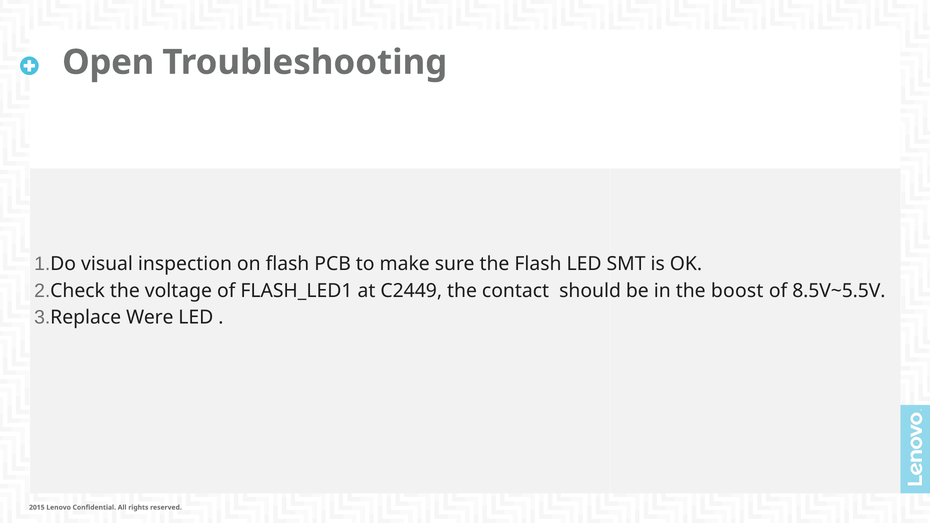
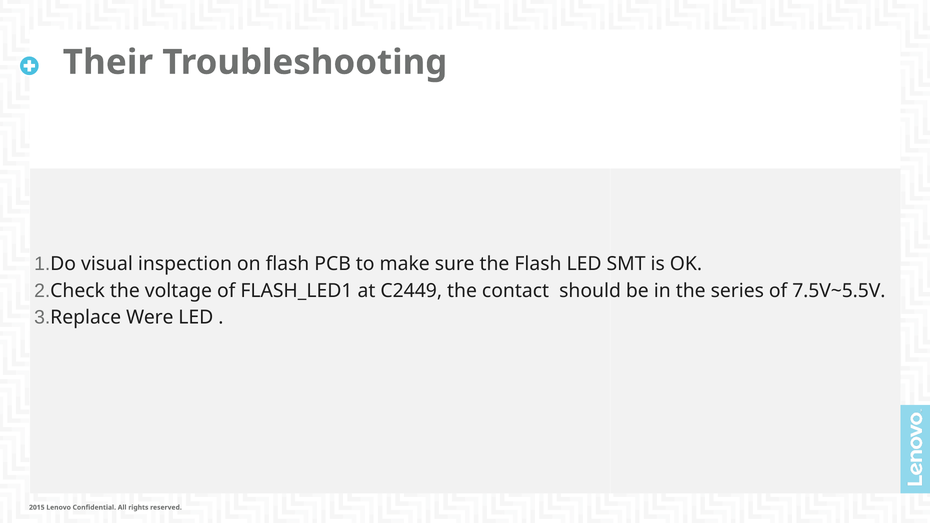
Open: Open -> Their (108, 62)
boost: boost -> series (737, 291)
8.5V~5.5V: 8.5V~5.5V -> 7.5V~5.5V (839, 291)
